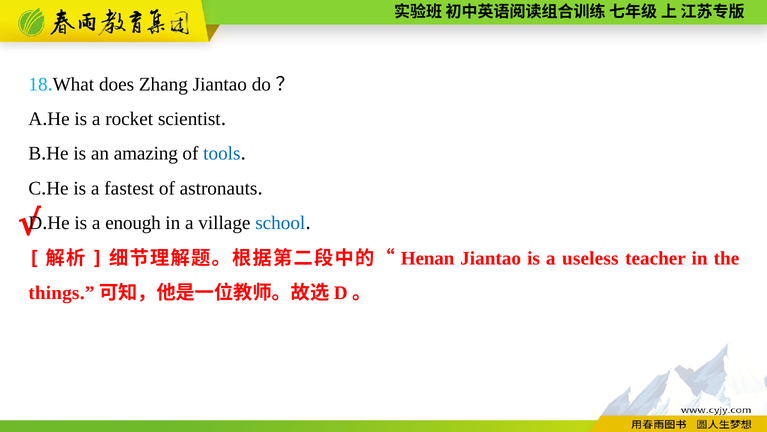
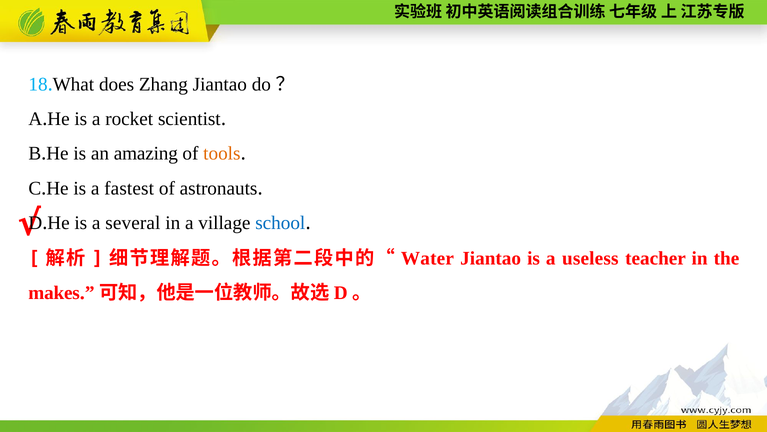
tools colour: blue -> orange (222, 153)
enough: enough -> several (133, 222)
Henan: Henan -> Water (427, 258)
things: things -> makes (54, 292)
